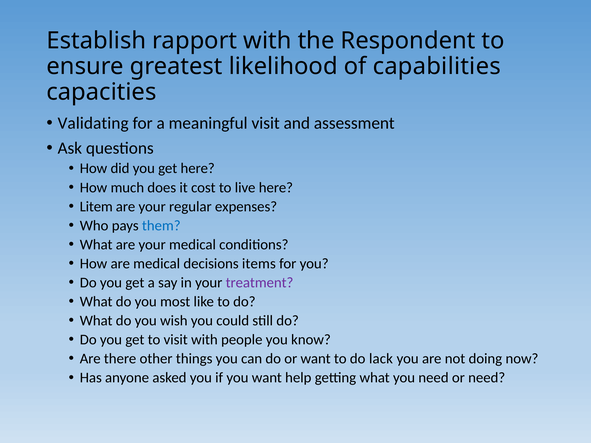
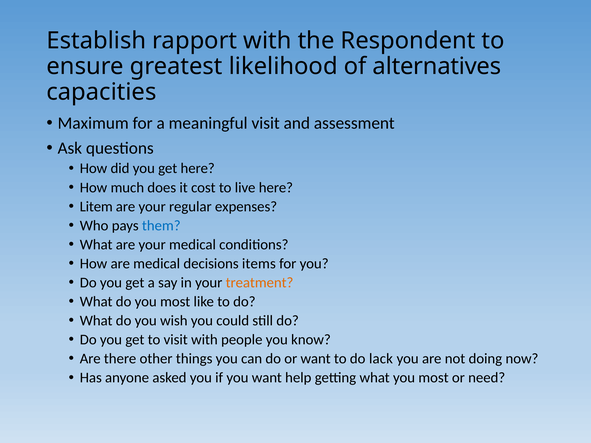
capabilities: capabilities -> alternatives (437, 66)
Validating: Validating -> Maximum (93, 123)
treatment colour: purple -> orange (260, 283)
what you need: need -> most (434, 378)
